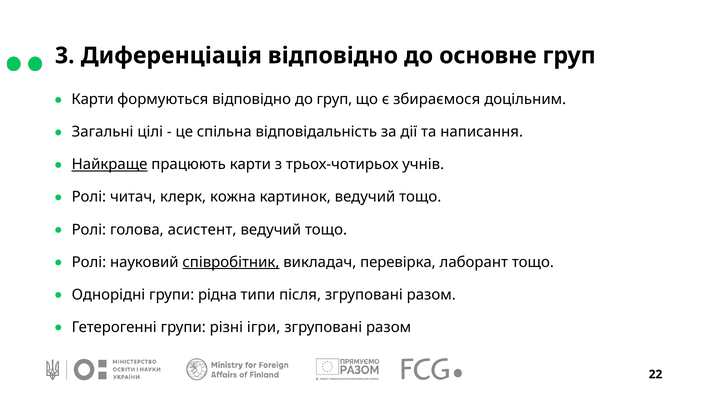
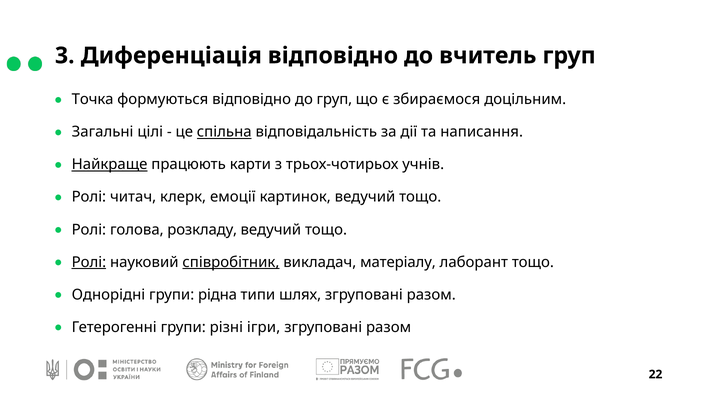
основне: основне -> вчитель (488, 56)
Карти: Карти -> Точка (93, 100)
спільна underline: none -> present (224, 132)
кожна: кожна -> емоції (233, 197)
асистент: асистент -> розкладу (202, 230)
Ролі underline: none -> present (89, 262)
перевірка: перевірка -> матеріалу (398, 262)
після: після -> шлях (300, 295)
